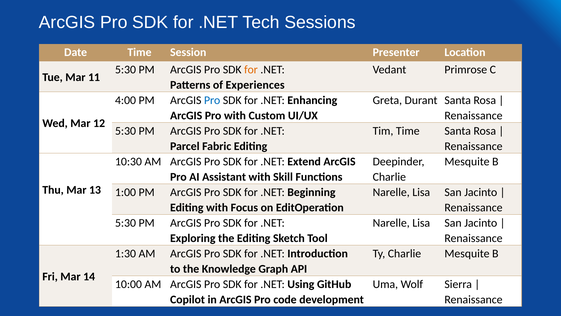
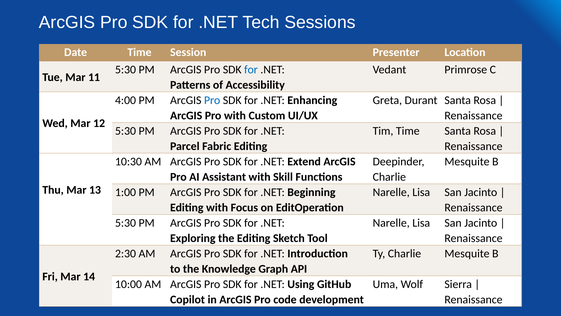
for colour: orange -> blue (251, 69)
Experiences: Experiences -> Accessibility (255, 85)
1:30: 1:30 -> 2:30 (126, 253)
